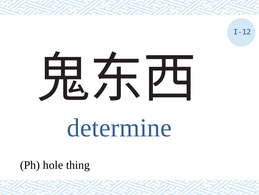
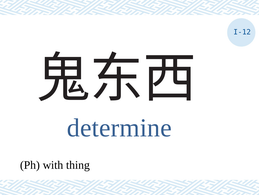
hole: hole -> with (53, 164)
